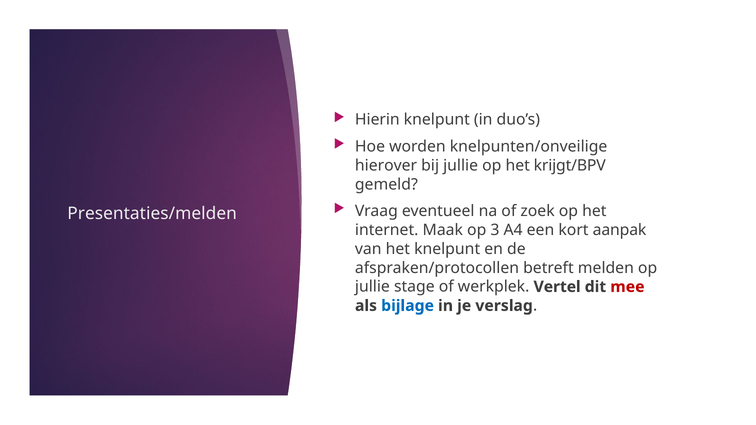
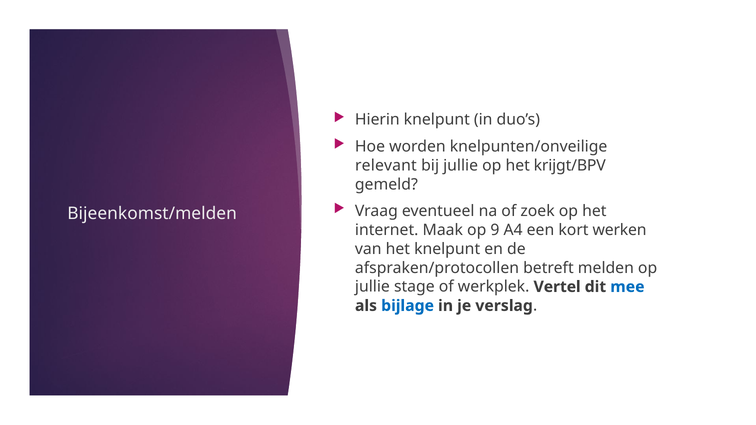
hierover: hierover -> relevant (386, 165)
Presentaties/melden: Presentaties/melden -> Bijeenkomst/melden (152, 214)
3: 3 -> 9 (495, 230)
aanpak: aanpak -> werken (620, 230)
mee colour: red -> blue (627, 287)
